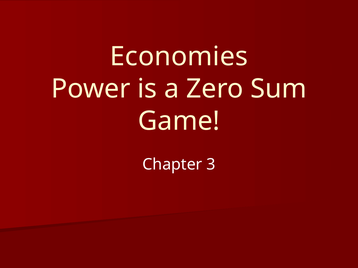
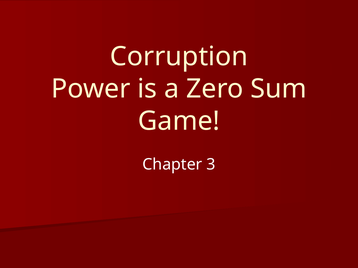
Economies: Economies -> Corruption (179, 57)
